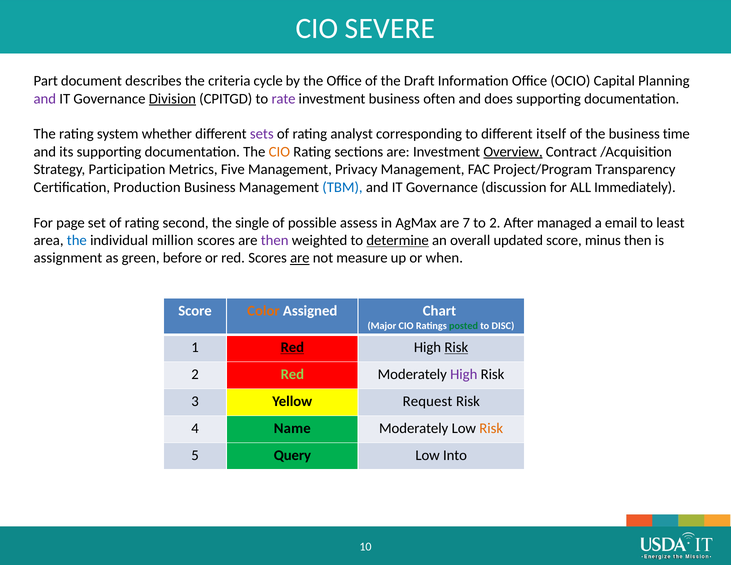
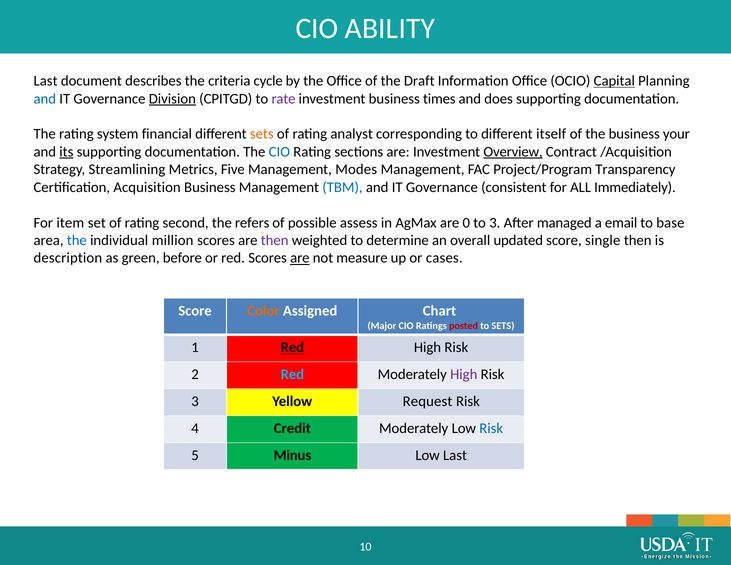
SEVERE: SEVERE -> ABILITY (390, 29)
Part: Part -> Last (46, 81)
Capital underline: none -> present (614, 81)
and colour: purple -> blue (45, 99)
often: often -> times (439, 99)
whether: whether -> financial (167, 134)
sets colour: purple -> orange (262, 134)
time: time -> your (676, 134)
its underline: none -> present (66, 152)
CIO colour: orange -> blue (279, 152)
Participation: Participation -> Streamlining (127, 169)
Privacy: Privacy -> Modes (356, 169)
Production: Production -> Acquisition (147, 187)
discussion: discussion -> consistent (514, 187)
page: page -> item (70, 223)
single: single -> refers (252, 223)
7: 7 -> 0 (466, 223)
to 2: 2 -> 3 (495, 223)
least: least -> base (670, 223)
determine underline: present -> none (398, 240)
minus: minus -> single (603, 240)
assignment: assignment -> description (68, 258)
when: when -> cases (444, 258)
posted colour: green -> red (464, 326)
to DISC: DISC -> SETS (503, 326)
Risk underline: present -> none (456, 347)
Red colour: light green -> light blue (292, 374)
Name: Name -> Credit (292, 428)
Risk colour: orange -> blue (491, 428)
Query: Query -> Minus (292, 455)
Low Into: Into -> Last (455, 455)
